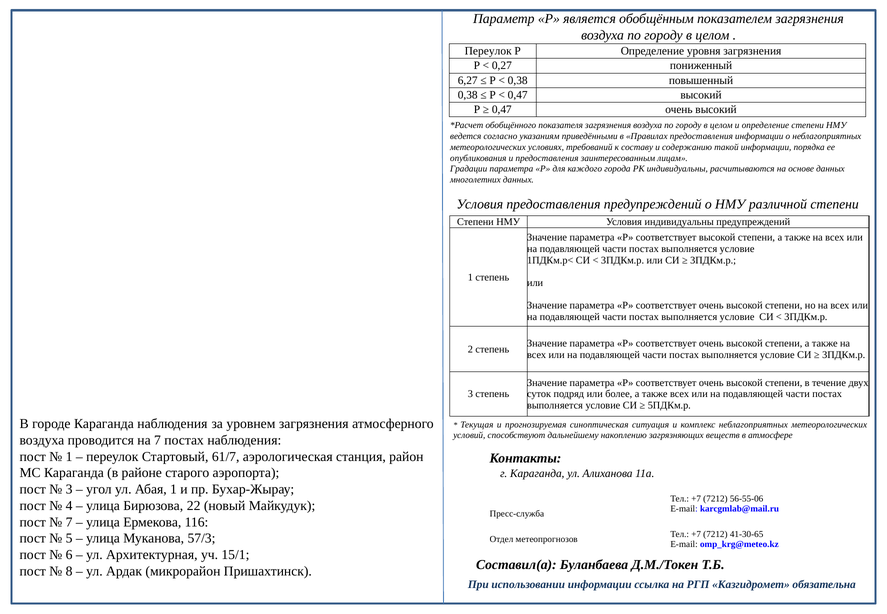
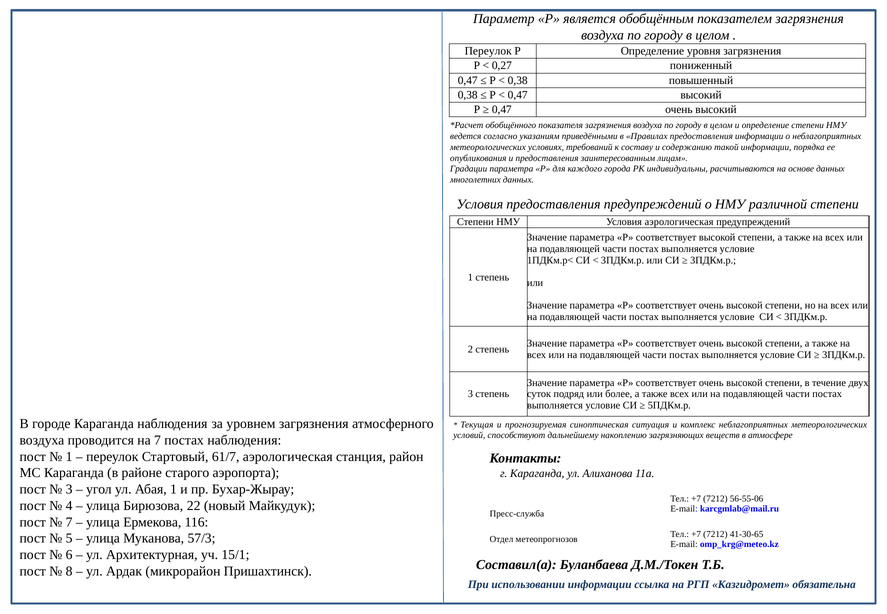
6,27: 6,27 -> 0,47 (468, 80)
Условия индивидуальны: индивидуальны -> аэрологическая (679, 222)
